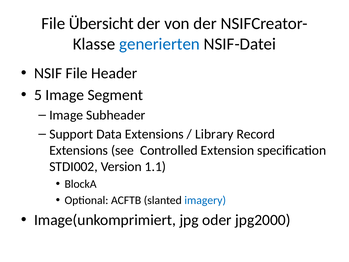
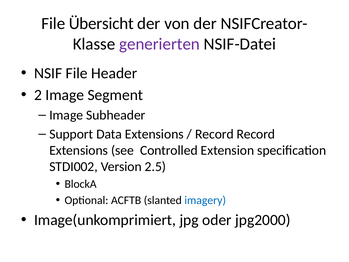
generierten colour: blue -> purple (160, 44)
5: 5 -> 2 (38, 95)
Library: Library -> Record (214, 134)
1.1: 1.1 -> 2.5 (155, 167)
